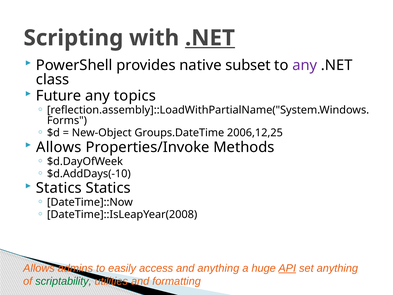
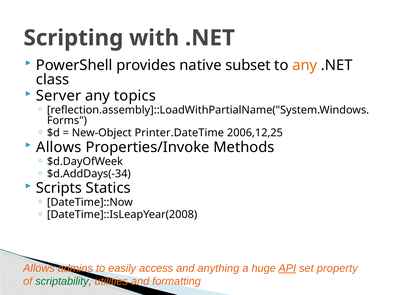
.NET underline: present -> none (210, 38)
any colour: purple -> orange (305, 65)
Future: Future -> Server (59, 96)
Groups.DateTime: Groups.DateTime -> Printer.DateTime (179, 133)
$d.AddDays(-10: $d.AddDays(-10 -> $d.AddDays(-34 (89, 174)
Statics: Statics -> Scripts (59, 188)
set anything: anything -> property (337, 268)
